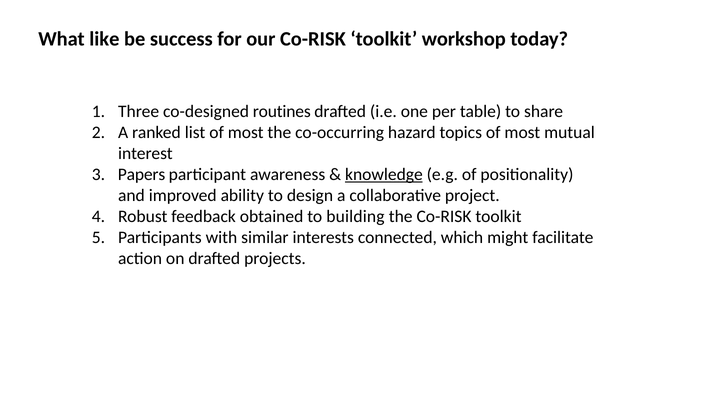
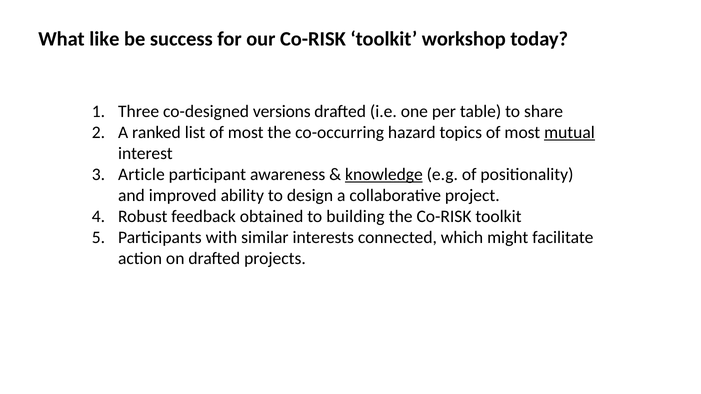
routines: routines -> versions (282, 111)
mutual underline: none -> present (569, 133)
Papers: Papers -> Article (141, 175)
